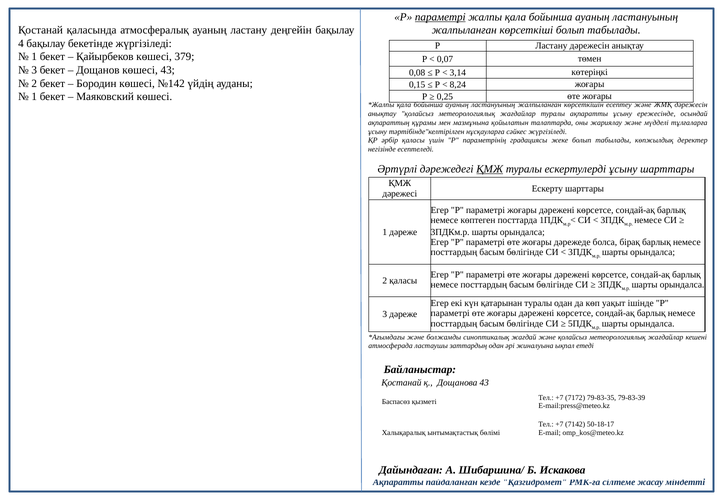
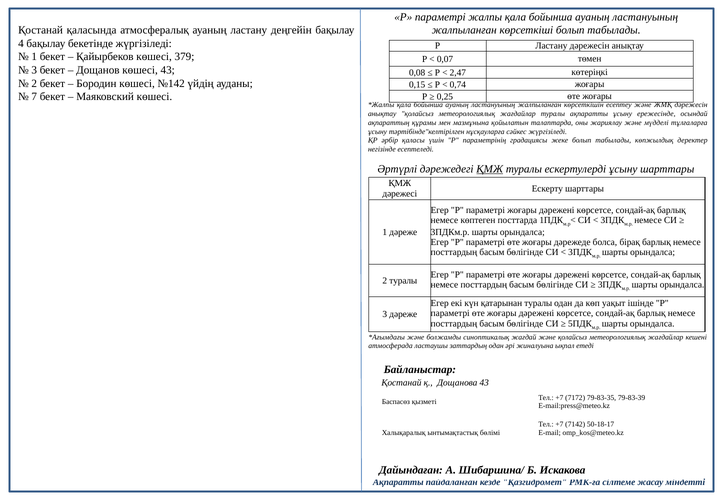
параметрі underline: present -> none (440, 17)
3,14: 3,14 -> 2,47 (458, 73)
8,24: 8,24 -> 0,74 (458, 85)
1: 1 -> 7 (34, 97)
2 қаласы: қаласы -> туралы (403, 281)
